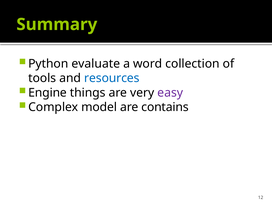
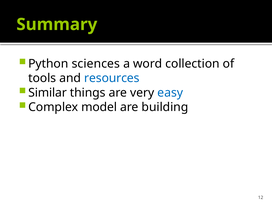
evaluate: evaluate -> sciences (96, 64)
Engine: Engine -> Similar (48, 93)
easy colour: purple -> blue (170, 93)
contains: contains -> building (165, 107)
